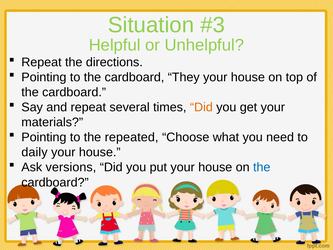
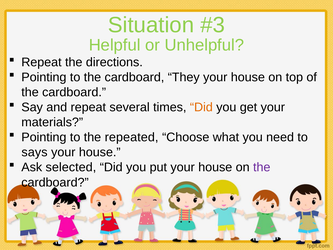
daily: daily -> says (34, 152)
versions: versions -> selected (71, 167)
the colour: blue -> purple (262, 167)
